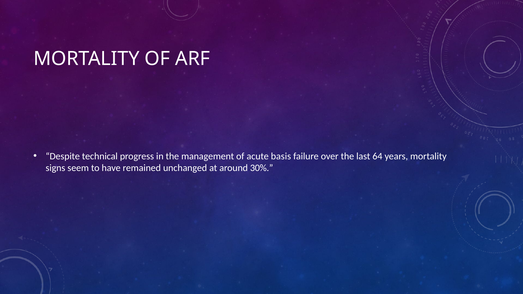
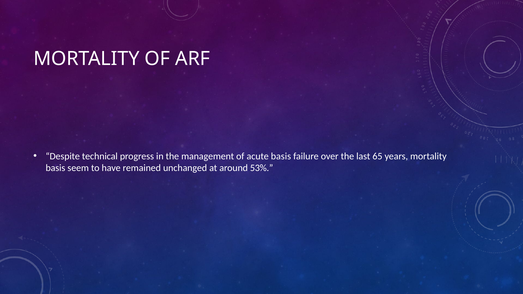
64: 64 -> 65 (377, 156)
signs: signs -> basis (55, 168)
30%: 30% -> 53% (262, 168)
